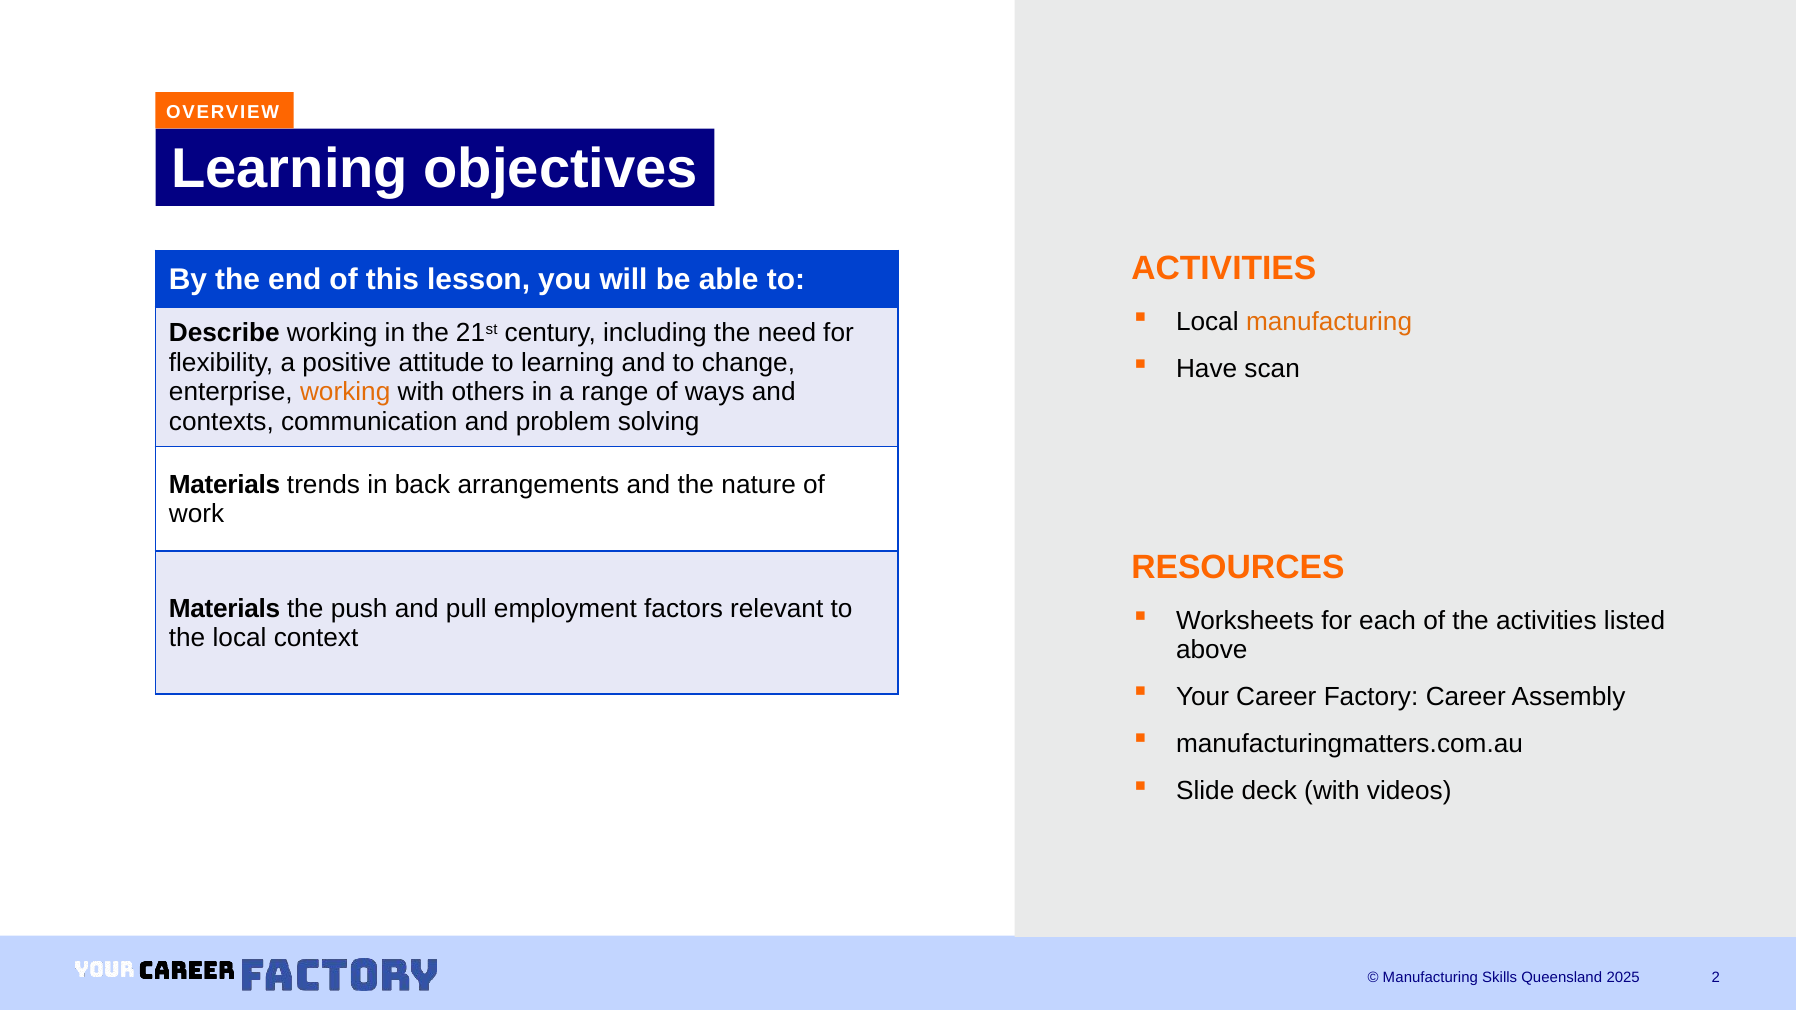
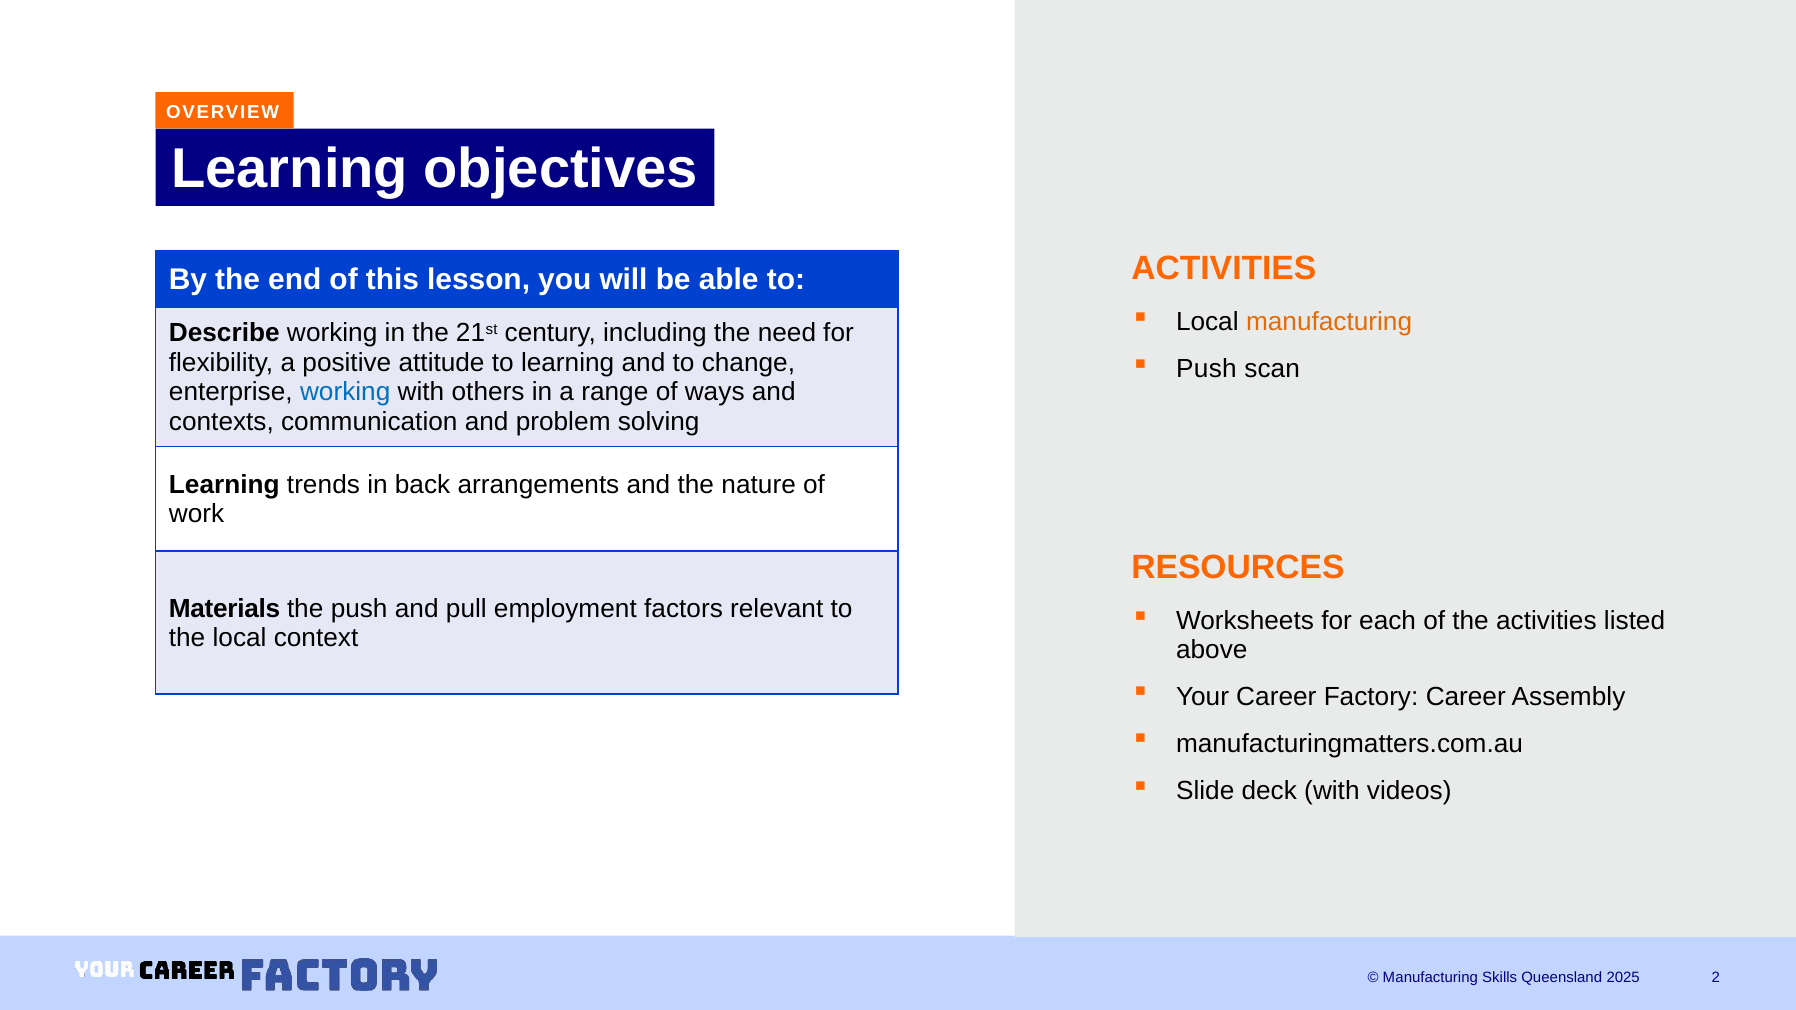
Have: Have -> Push (1206, 369)
working colour: orange -> blue (345, 392)
Materials: Materials -> Learning (224, 485)
